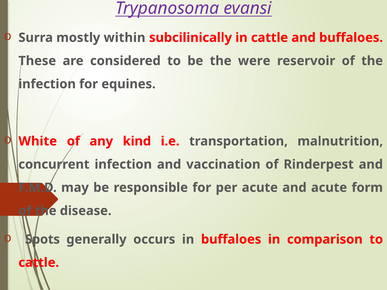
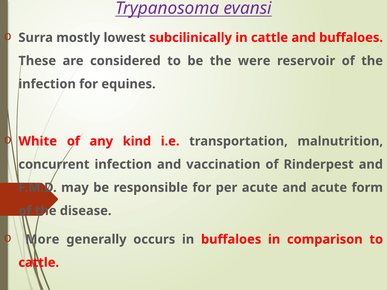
within: within -> lowest (125, 38)
Spots: Spots -> More (42, 240)
